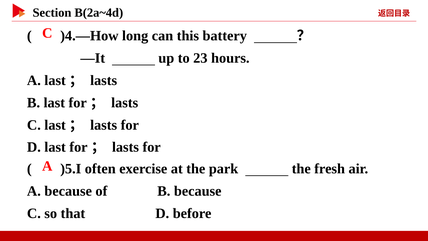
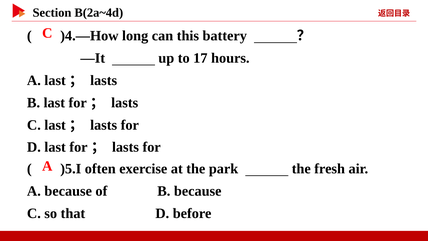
23: 23 -> 17 (200, 58)
